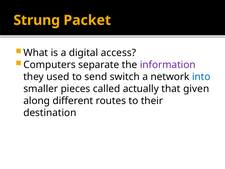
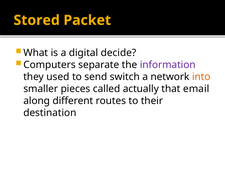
Strung: Strung -> Stored (37, 20)
access: access -> decide (118, 53)
into colour: blue -> orange (201, 77)
given: given -> email (196, 89)
